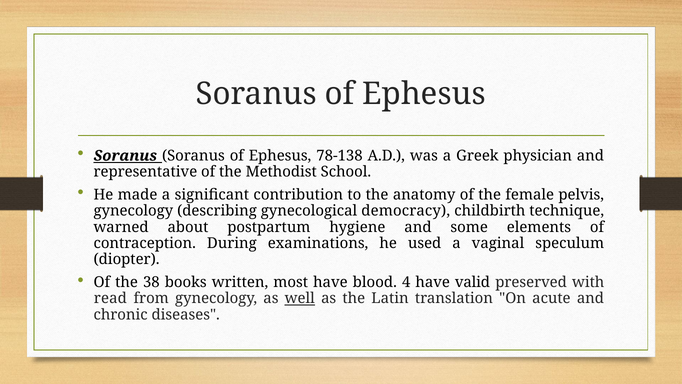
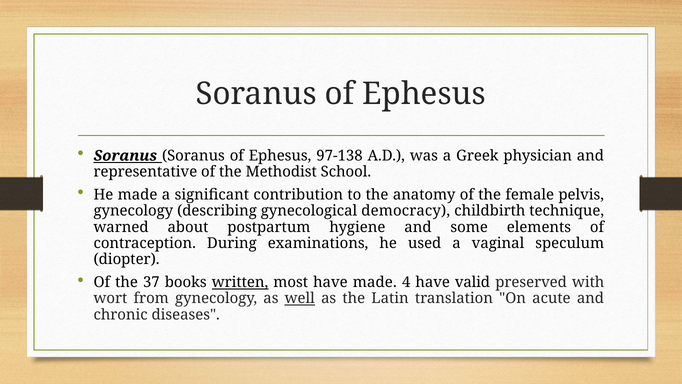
78-138: 78-138 -> 97-138 (339, 156)
38: 38 -> 37 (151, 282)
written underline: none -> present (240, 282)
have blood: blood -> made (375, 282)
read: read -> wort (110, 298)
